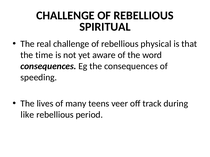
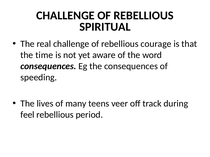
physical: physical -> courage (156, 44)
like: like -> feel (27, 115)
